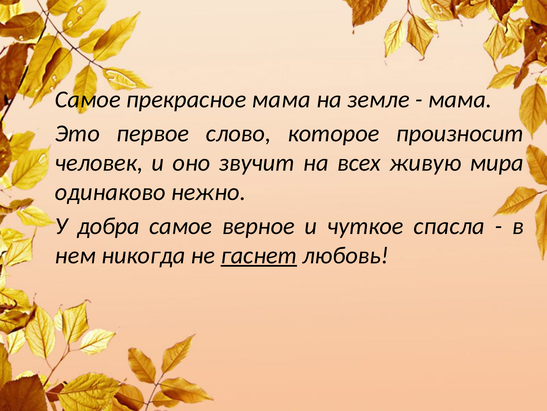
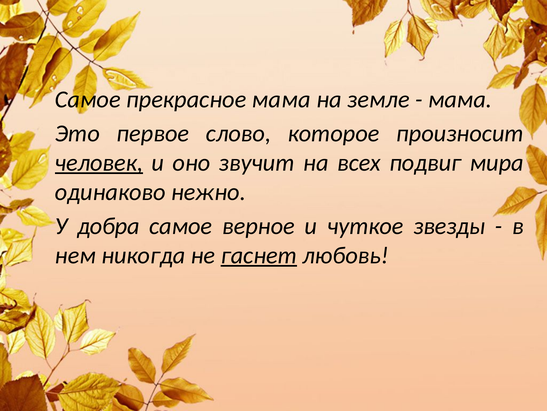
человек underline: none -> present (99, 162)
живую: живую -> подвиг (425, 162)
спасла: спасла -> звезды (449, 226)
